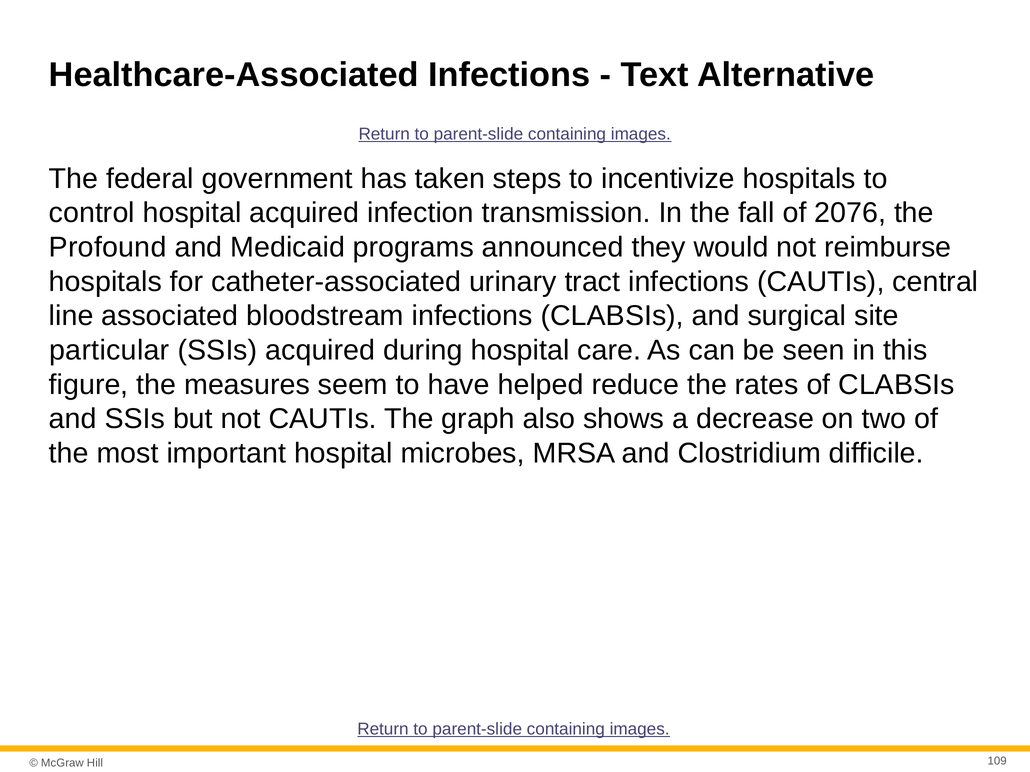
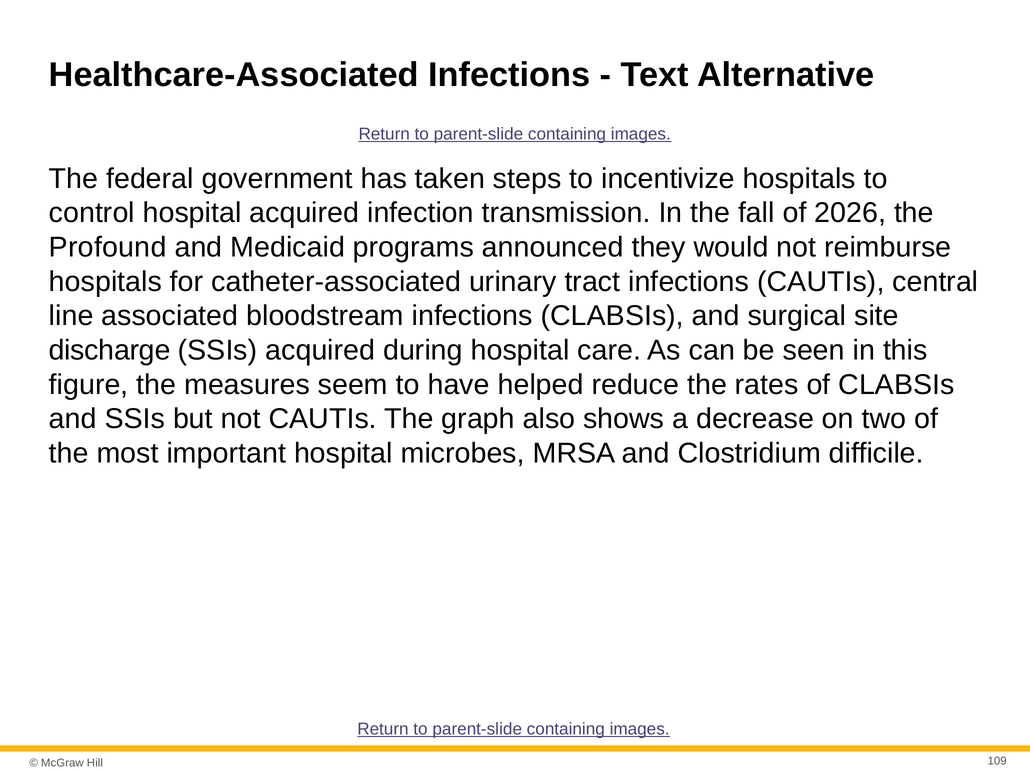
2076: 2076 -> 2026 (850, 213)
particular: particular -> discharge (110, 351)
